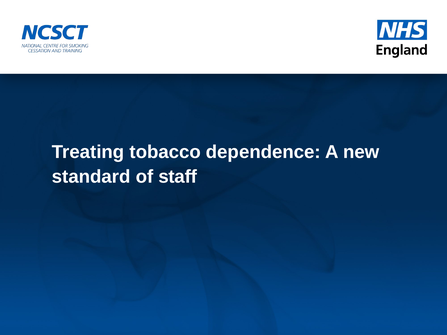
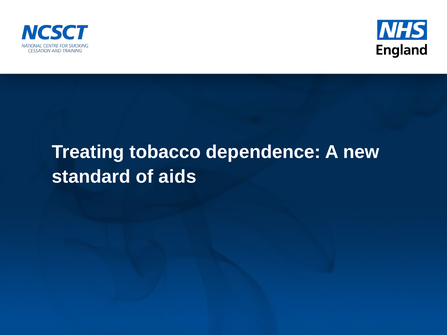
staff: staff -> aids (178, 177)
